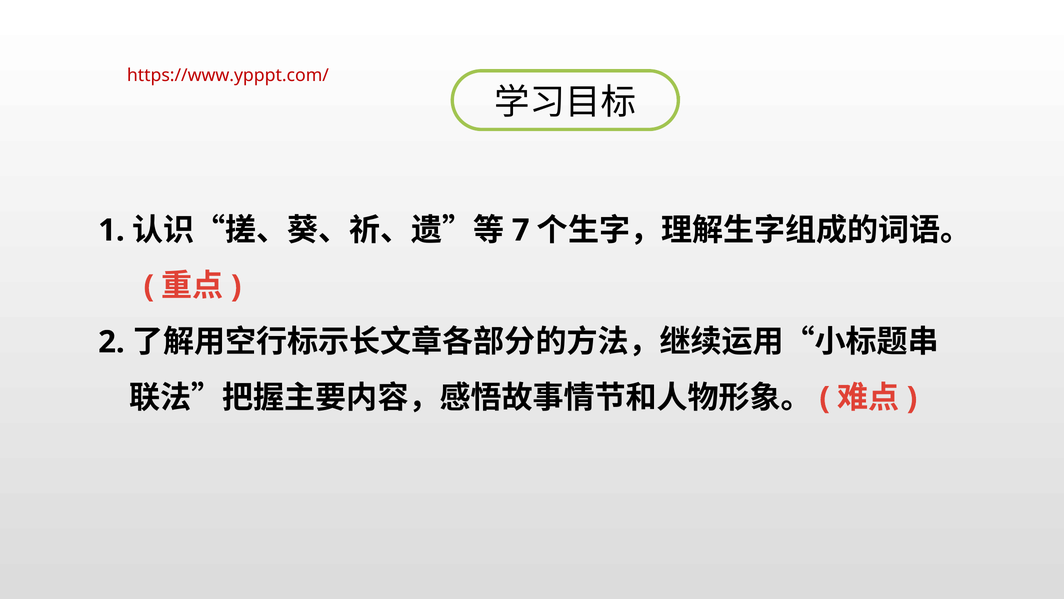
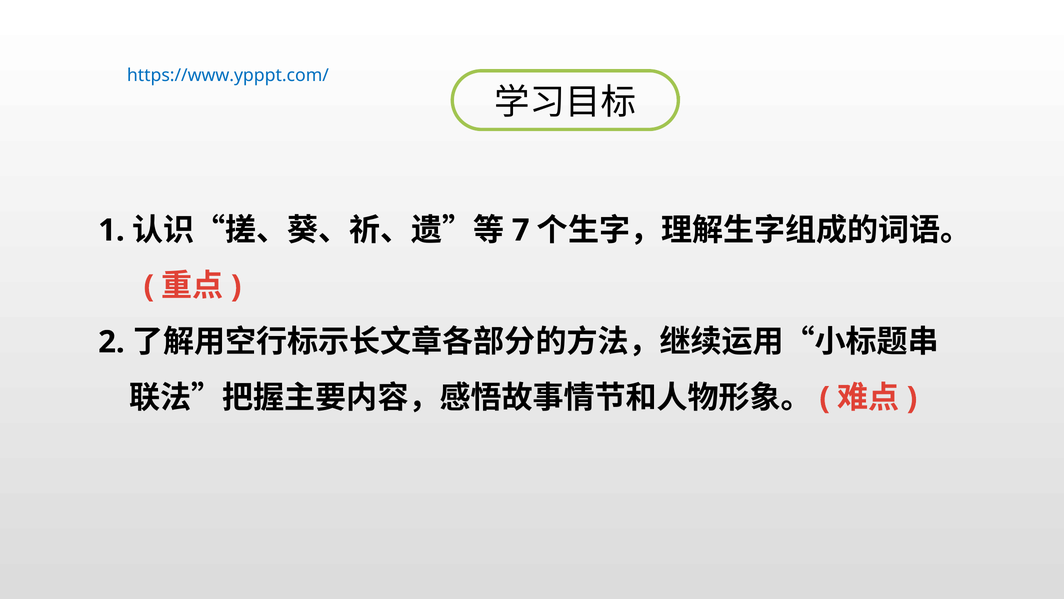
https://www.ypppt.com/ colour: red -> blue (228, 75)
